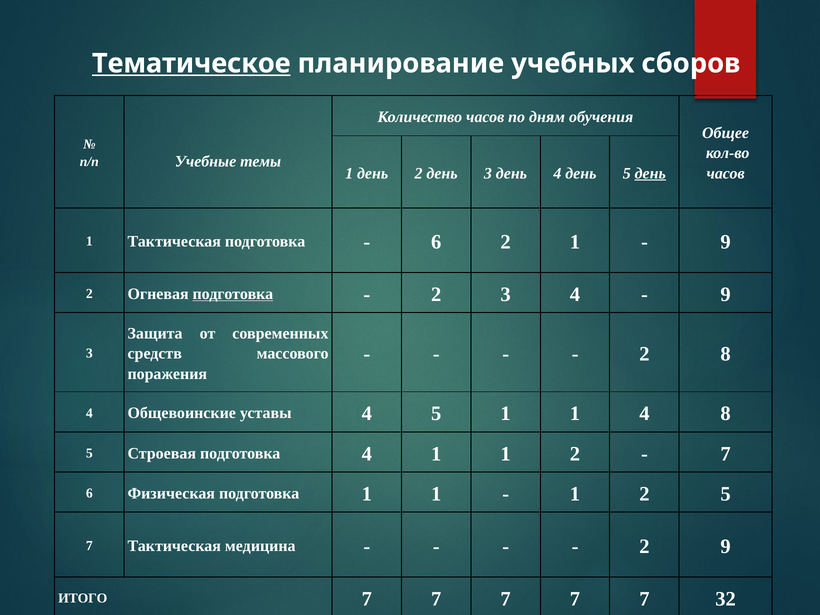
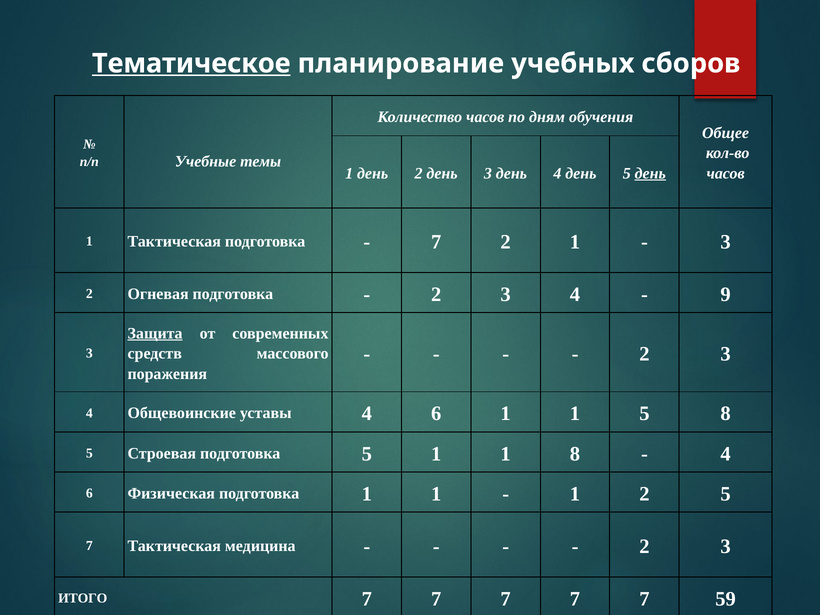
6: 6 -> 7 (436, 242)
9: 9 -> 3 (726, 242)
подготовка underline: present -> none (233, 294)
Защита underline: none -> present (155, 333)
8: 8 -> 3 (726, 354)
уставы 4 5: 5 -> 6 (436, 414)
1 4: 4 -> 5 (644, 414)
подготовка 4: 4 -> 5 (367, 454)
1 1 2: 2 -> 8 (575, 454)
7: 7 -> 4 (726, 454)
9: 9 -> 3 (726, 546)
32: 32 -> 59 (726, 599)
